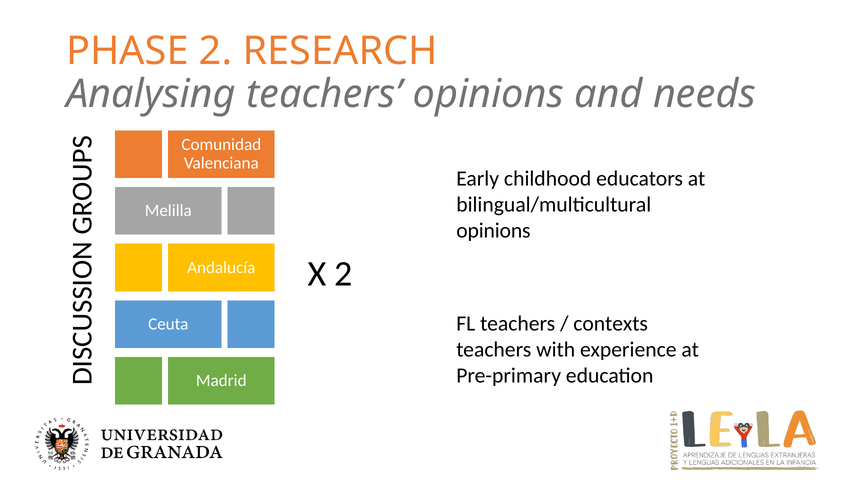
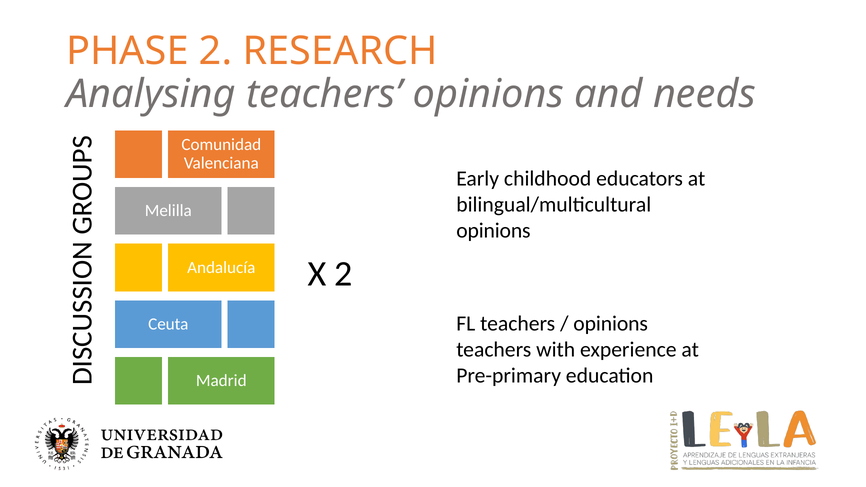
contexts: contexts -> opinions (611, 324)
